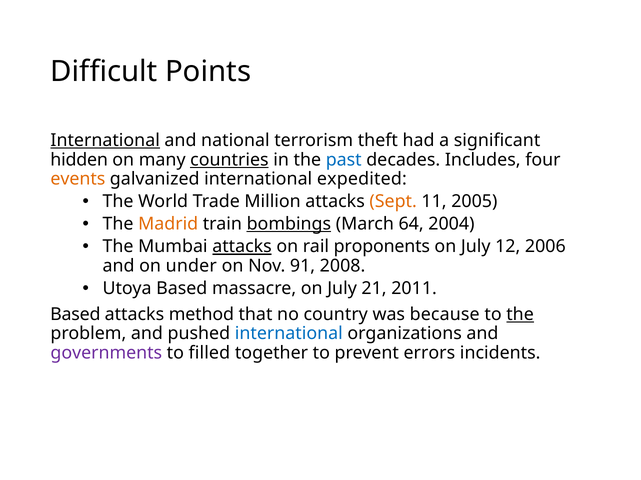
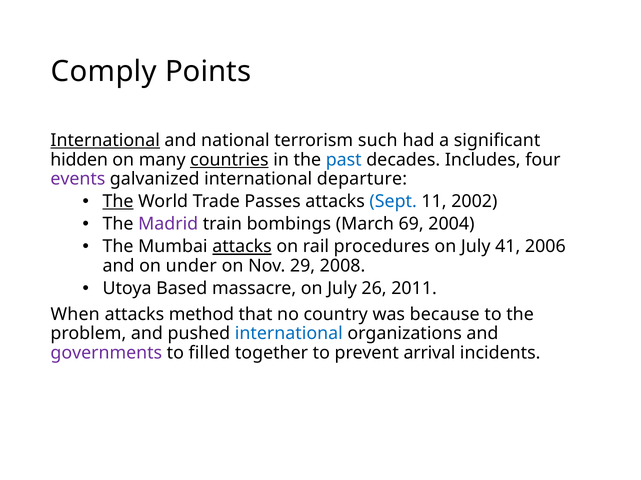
Difficult: Difficult -> Comply (104, 72)
theft: theft -> such (378, 141)
events colour: orange -> purple (78, 179)
expedited: expedited -> departure (362, 179)
The underline: none -> present (118, 202)
Million: Million -> Passes (273, 202)
Sept colour: orange -> blue (393, 202)
2005: 2005 -> 2002 (474, 202)
Madrid colour: orange -> purple (168, 224)
bombings underline: present -> none (289, 224)
64: 64 -> 69 (411, 224)
proponents: proponents -> procedures (382, 247)
12: 12 -> 41 (508, 247)
91: 91 -> 29 (303, 266)
21: 21 -> 26 (374, 289)
Based: Based -> When (75, 315)
the underline: present -> none (520, 315)
errors: errors -> arrival (429, 353)
